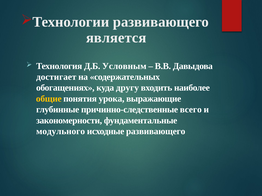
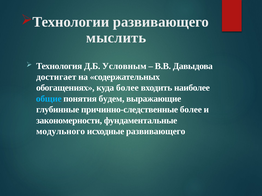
является: является -> мыслить (116, 38)
куда другу: другу -> более (127, 88)
общие colour: yellow -> light blue (49, 99)
урока: урока -> будем (112, 99)
причинно-следственные всего: всего -> более (191, 110)
